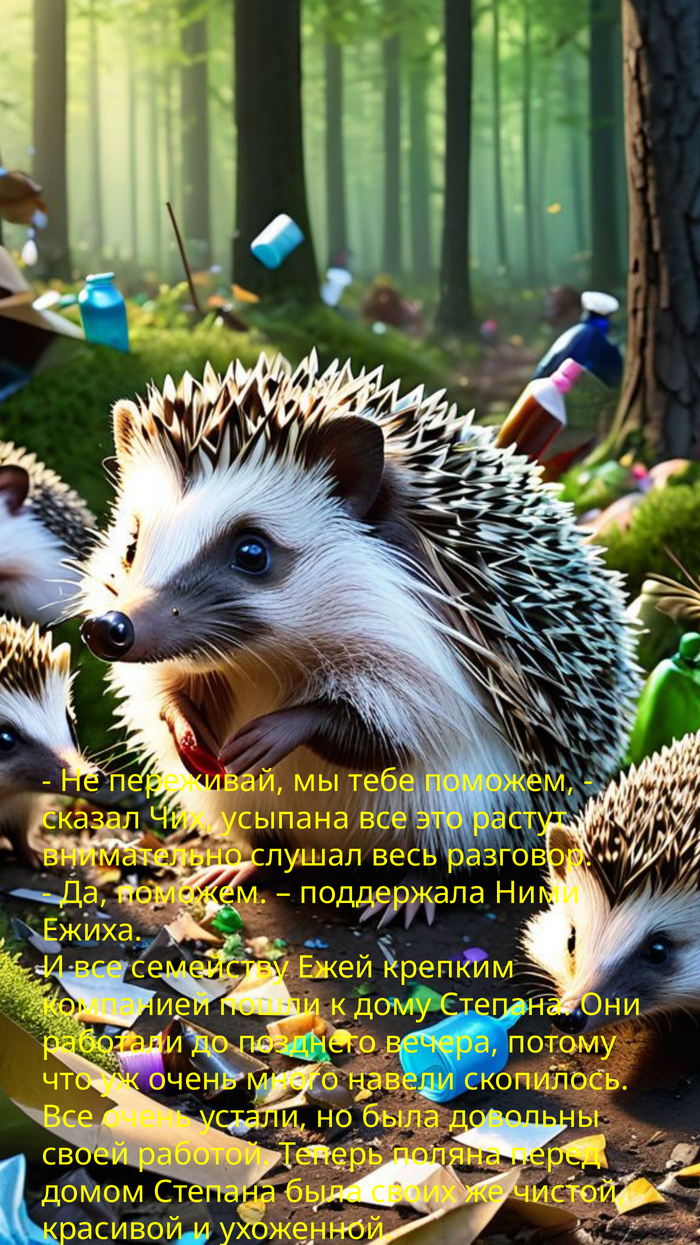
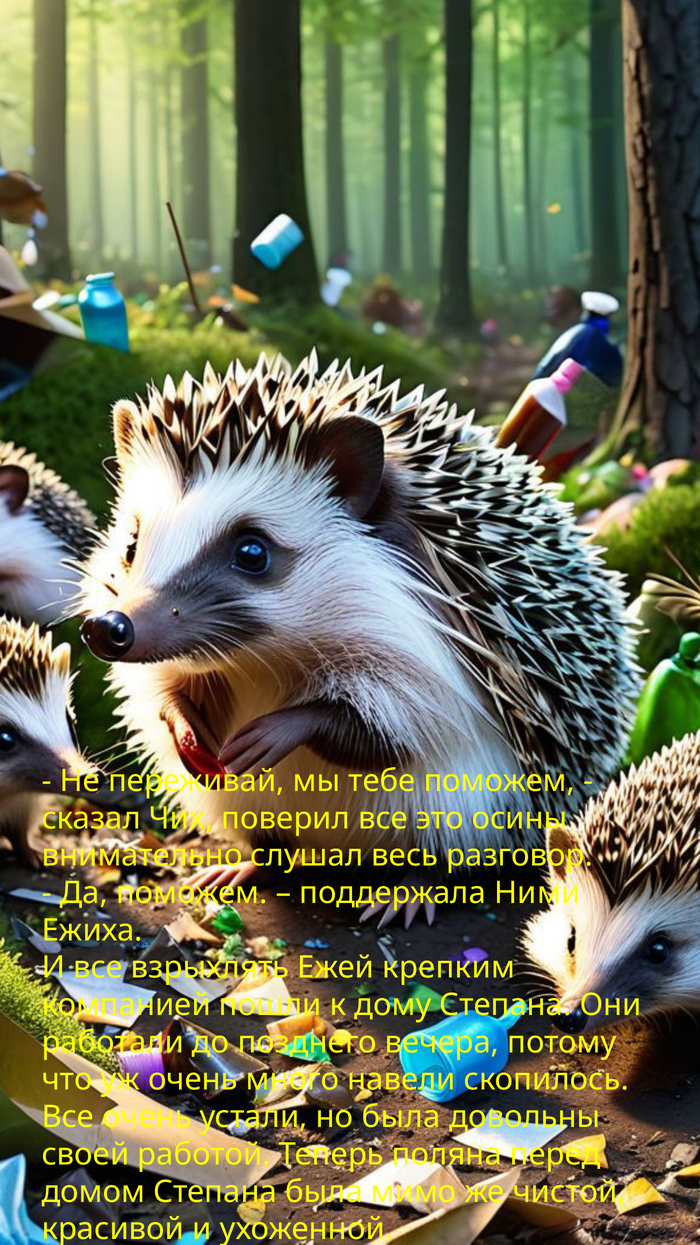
усыпана: усыпана -> поверил (286, 818)
растут: растут -> осины (519, 818)
семейству: семейству -> взрыхлять (210, 967)
своих: своих -> мимо (414, 1191)
